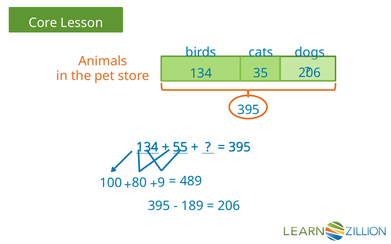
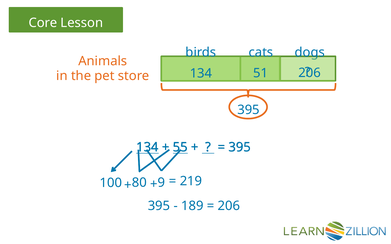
35: 35 -> 51 (261, 73)
489: 489 -> 219 (191, 181)
